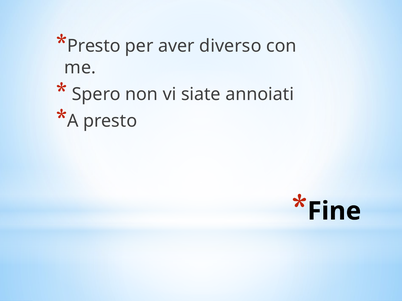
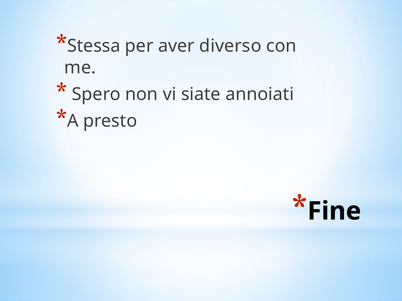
Presto: Presto -> Stessa (94, 46)
